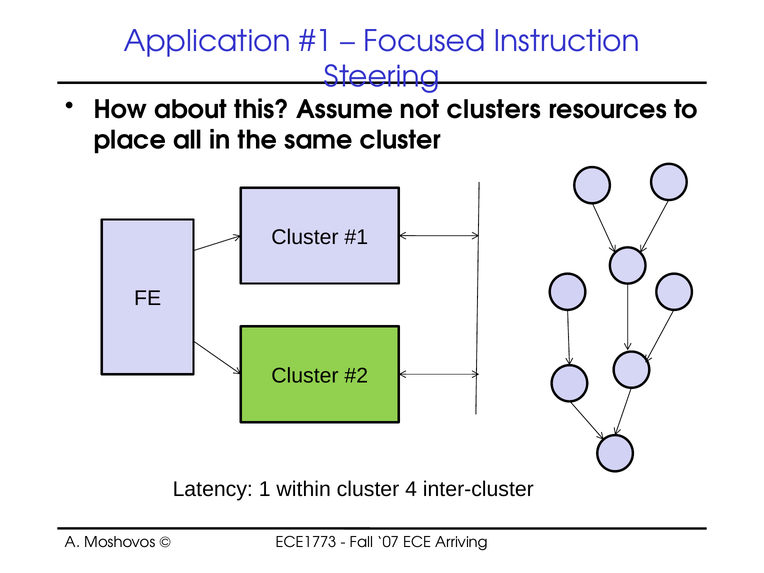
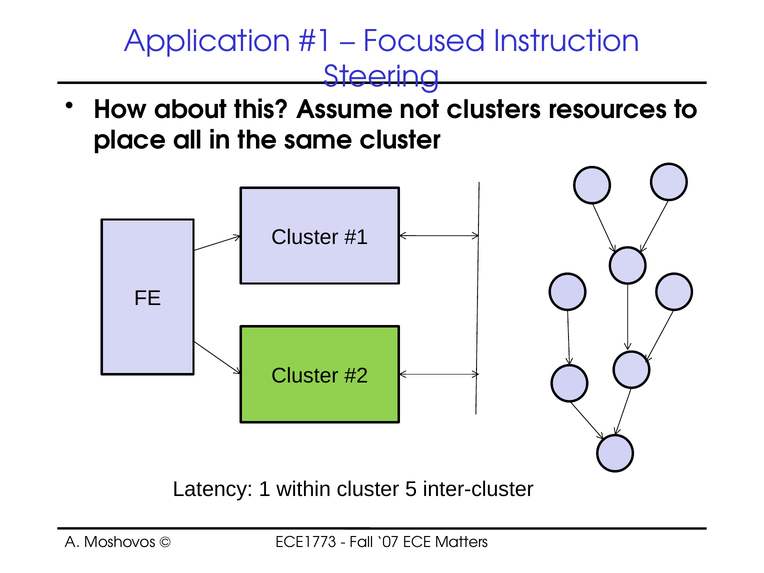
4: 4 -> 5 (411, 489)
Arriving: Arriving -> Matters (462, 542)
